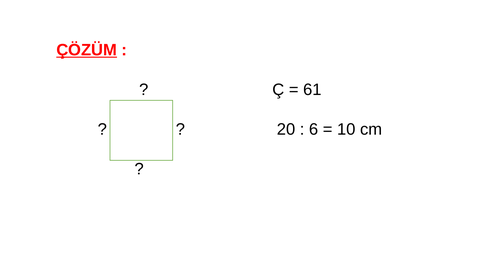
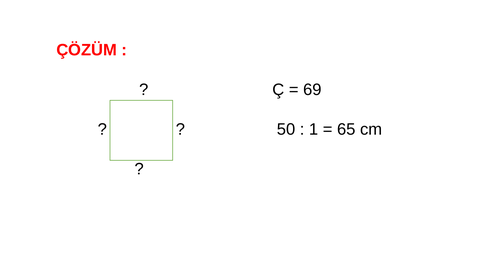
ÇÖZÜM underline: present -> none (87, 50)
61: 61 -> 69 (312, 90)
20: 20 -> 50 (286, 129)
6: 6 -> 1 (314, 129)
10: 10 -> 65 (346, 129)
